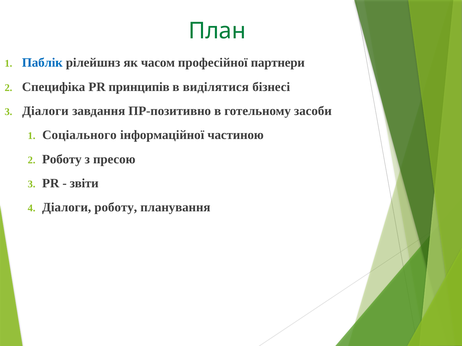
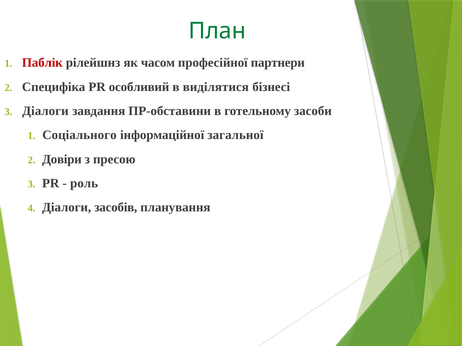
Паблік colour: blue -> red (42, 63)
принципів: принципів -> особливий (139, 87)
ПР-позитивно: ПР-позитивно -> ПР-обставини (170, 111)
частиною: частиною -> загальної (235, 135)
Роботу: Роботу -> Довіри (62, 159)
звіти: звіти -> роль (84, 184)
Діалоги роботу: роботу -> засобів (116, 208)
